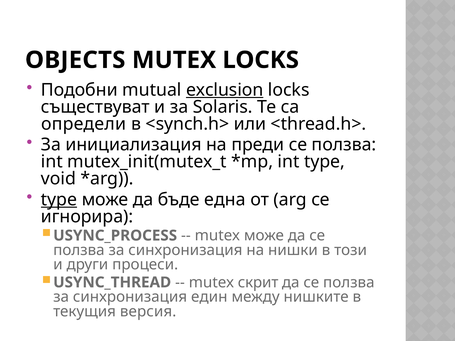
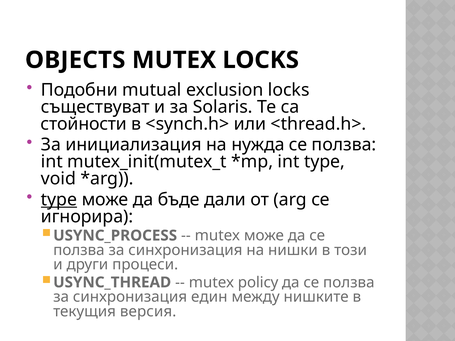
exclusion underline: present -> none (225, 90)
определи: определи -> стойности (84, 124)
преди: преди -> нужда (258, 145)
една: една -> дали (225, 200)
скрит: скрит -> policy (258, 283)
